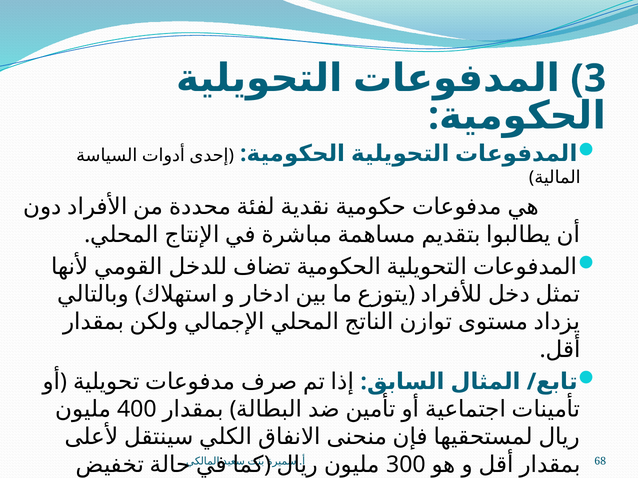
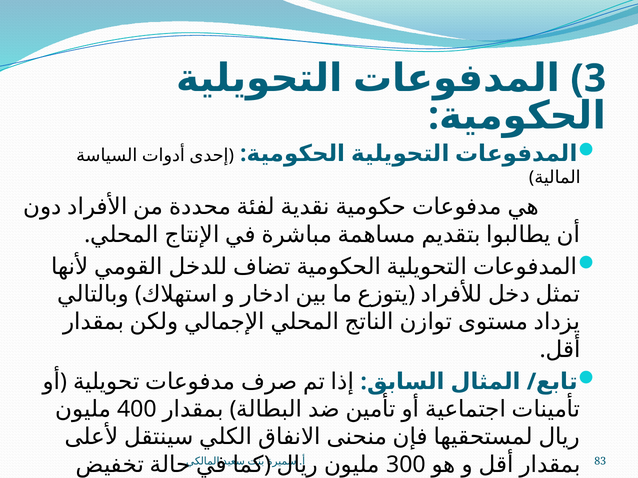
68: 68 -> 83 (600, 462)
